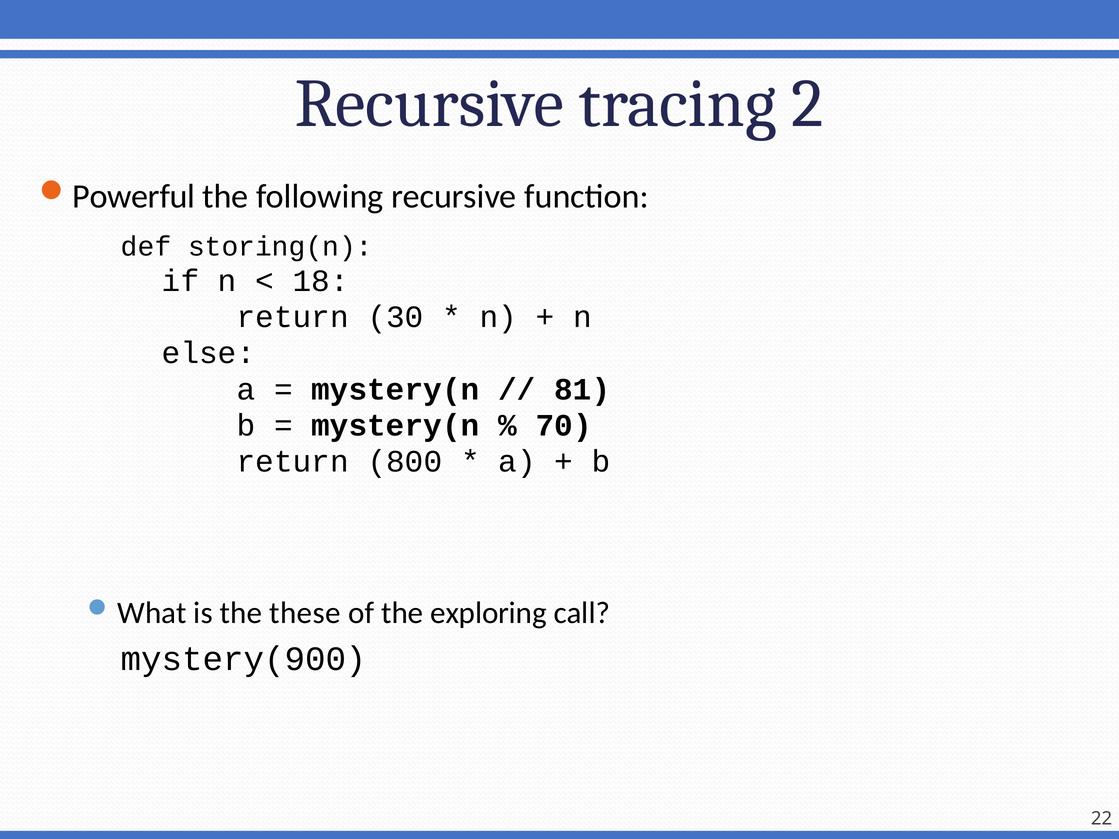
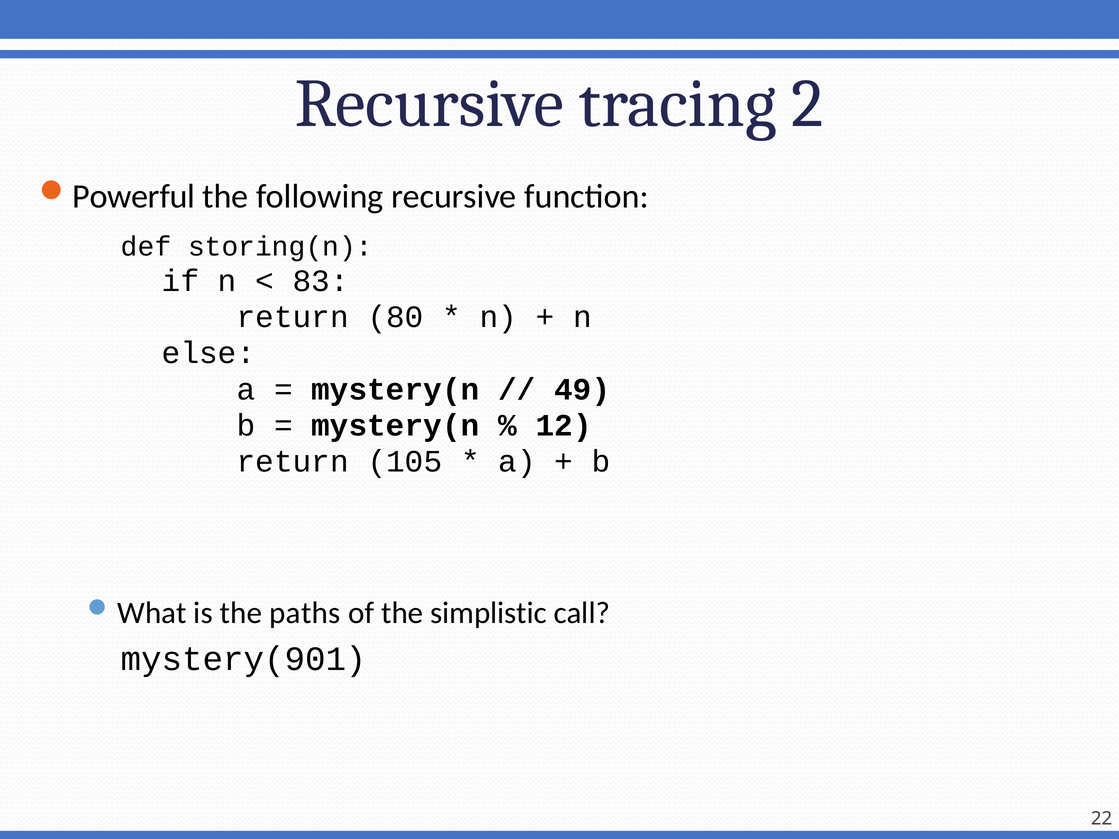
18: 18 -> 83 (321, 281)
30: 30 -> 80 (396, 317)
81: 81 -> 49 (582, 389)
70: 70 -> 12 (564, 425)
800: 800 -> 105 (405, 462)
these: these -> paths (305, 613)
exploring: exploring -> simplistic (489, 613)
mystery(900: mystery(900 -> mystery(901 (244, 659)
